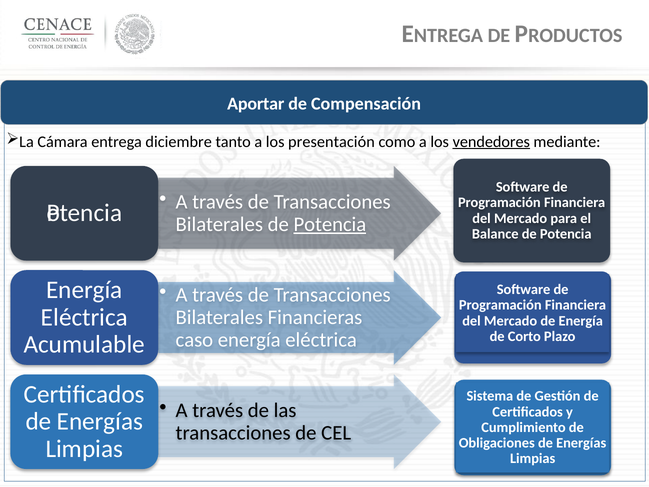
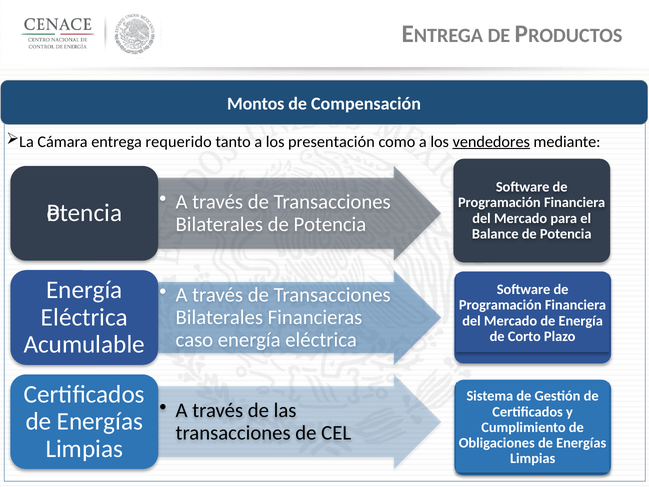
Aportar: Aportar -> Montos (256, 104)
diciembre: diciembre -> requerido (179, 142)
Potencia underline: present -> none (330, 224)
